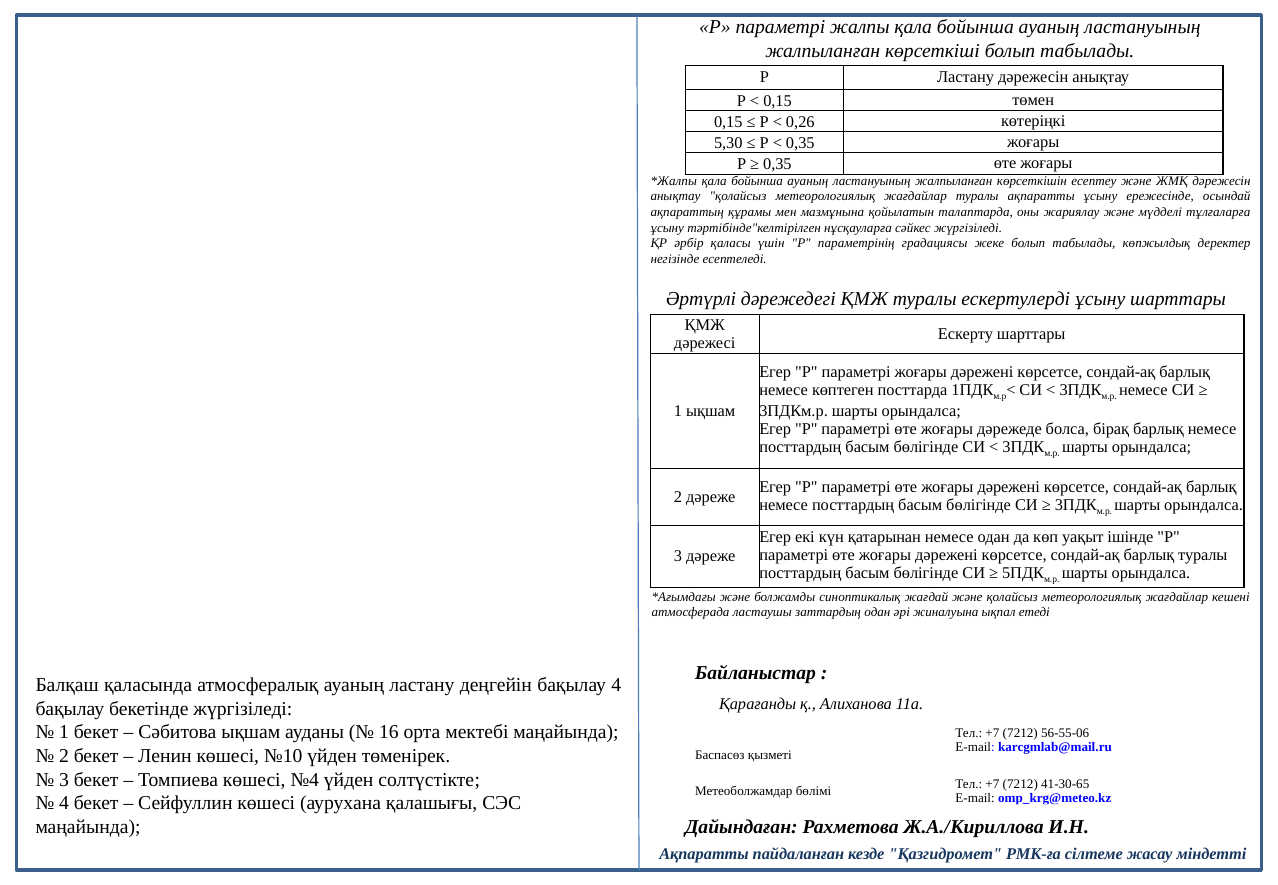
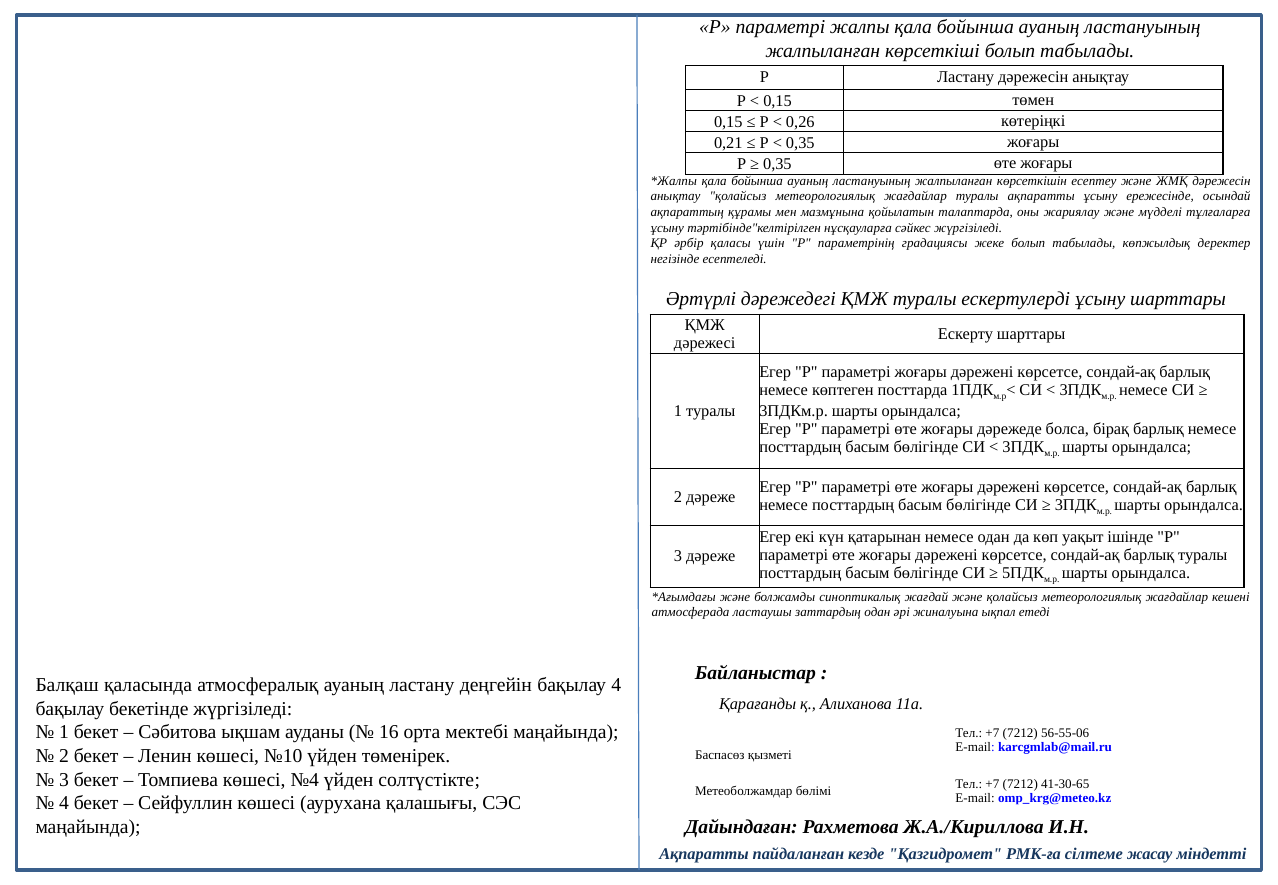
5,30: 5,30 -> 0,21 (728, 143)
1 ықшам: ықшам -> туралы (711, 411)
